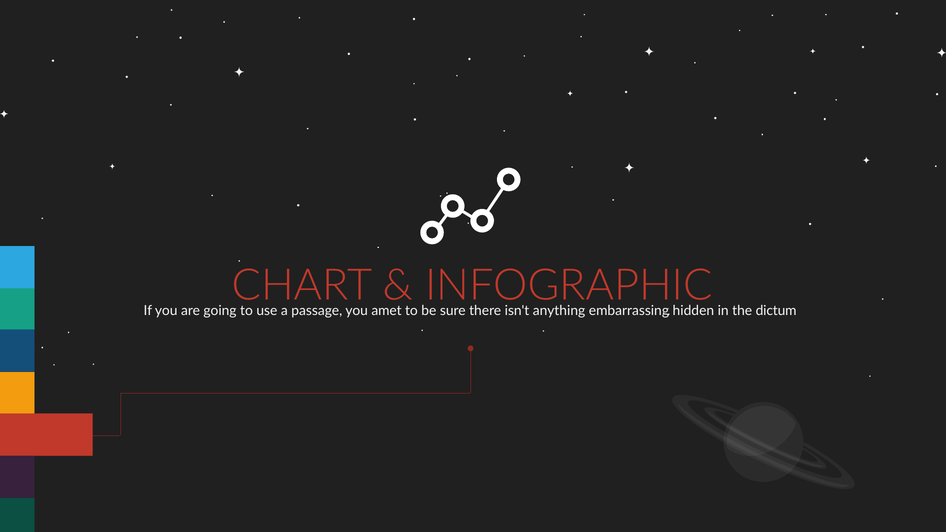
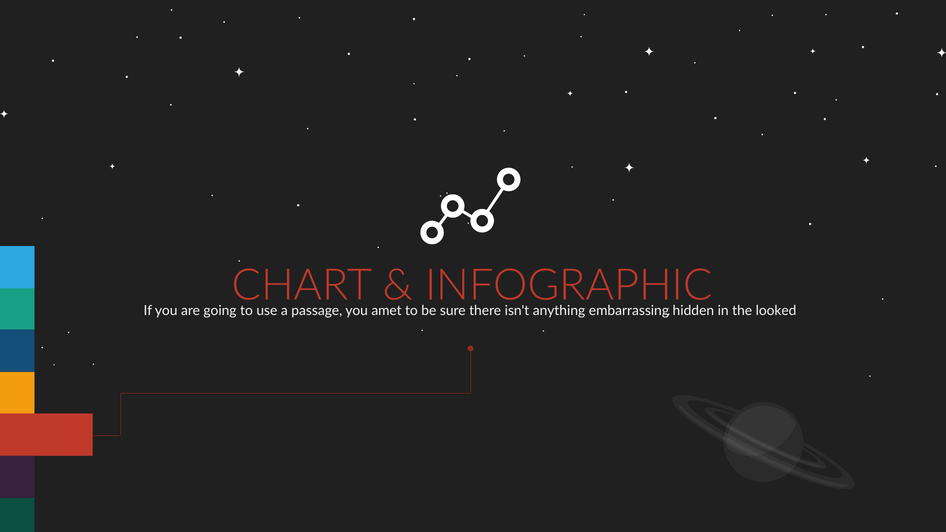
dictum: dictum -> looked (776, 311)
